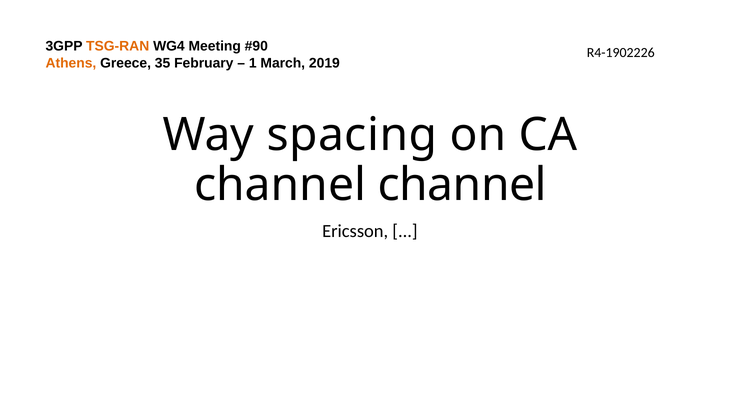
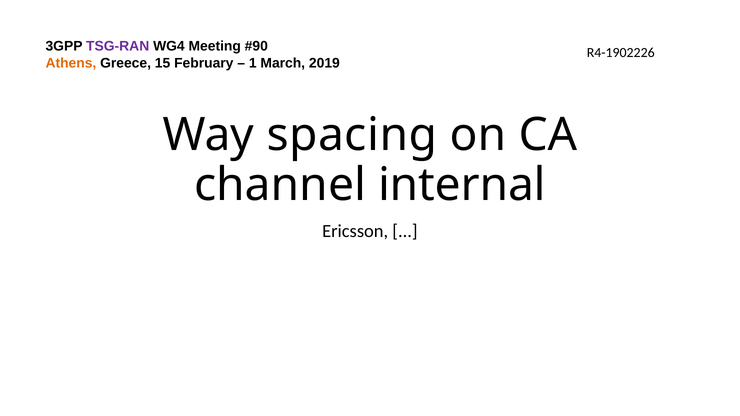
TSG-RAN colour: orange -> purple (118, 46)
35: 35 -> 15 (163, 63)
channel channel: channel -> internal (462, 185)
